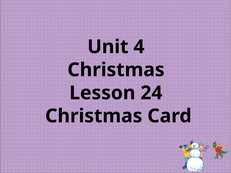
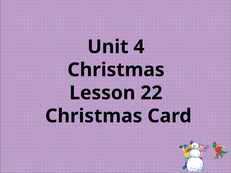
24: 24 -> 22 (151, 93)
